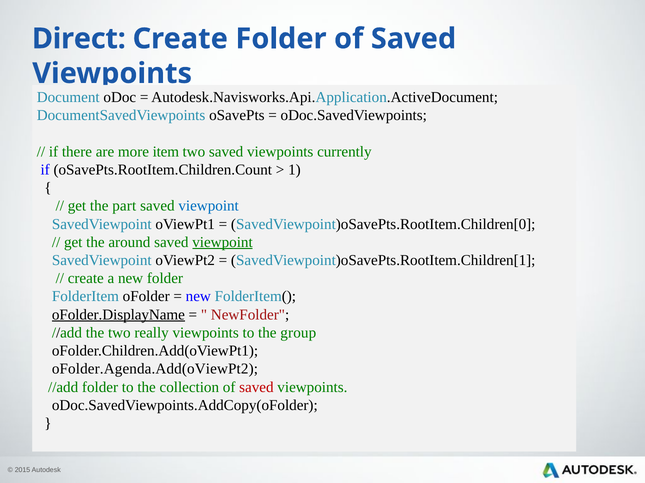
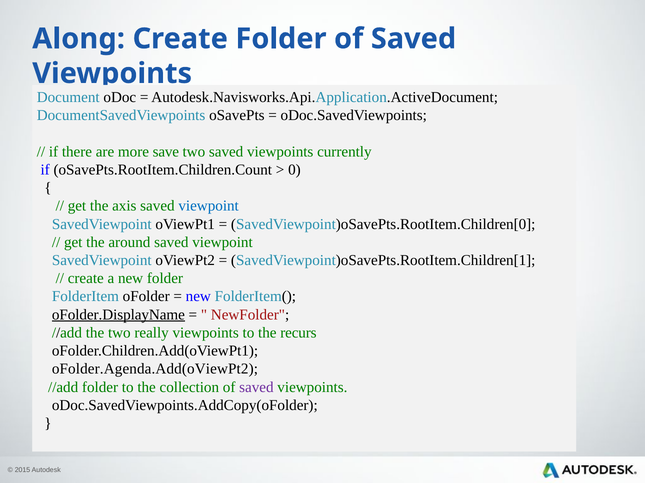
Direct: Direct -> Along (79, 39)
item: item -> save (166, 152)
1: 1 -> 0 (294, 170)
part: part -> axis (124, 206)
viewpoint underline: present -> none (223, 243)
group: group -> recurs (298, 333)
saved colour: red -> purple (256, 388)
